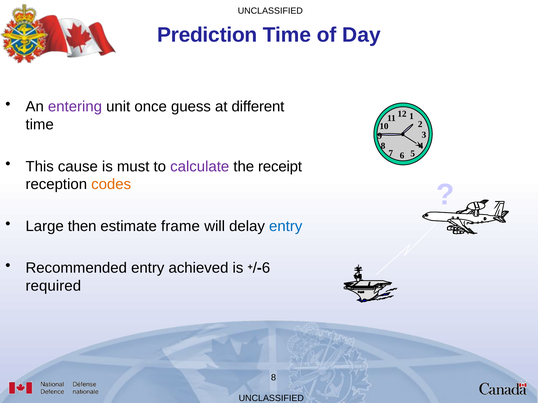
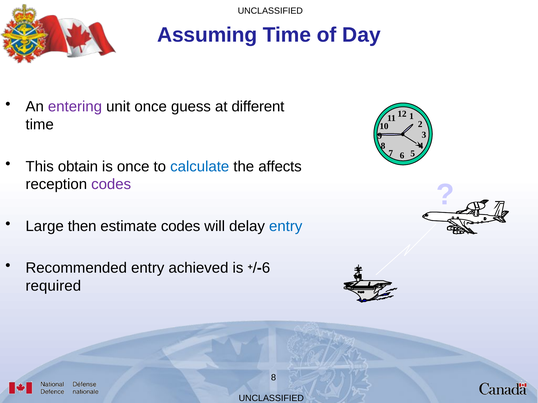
Prediction: Prediction -> Assuming (207, 35)
cause: cause -> obtain (78, 167)
is must: must -> once (133, 167)
calculate colour: purple -> blue (200, 167)
receipt: receipt -> affects (280, 167)
codes colour: orange -> purple (111, 185)
estimate frame: frame -> codes (181, 226)
